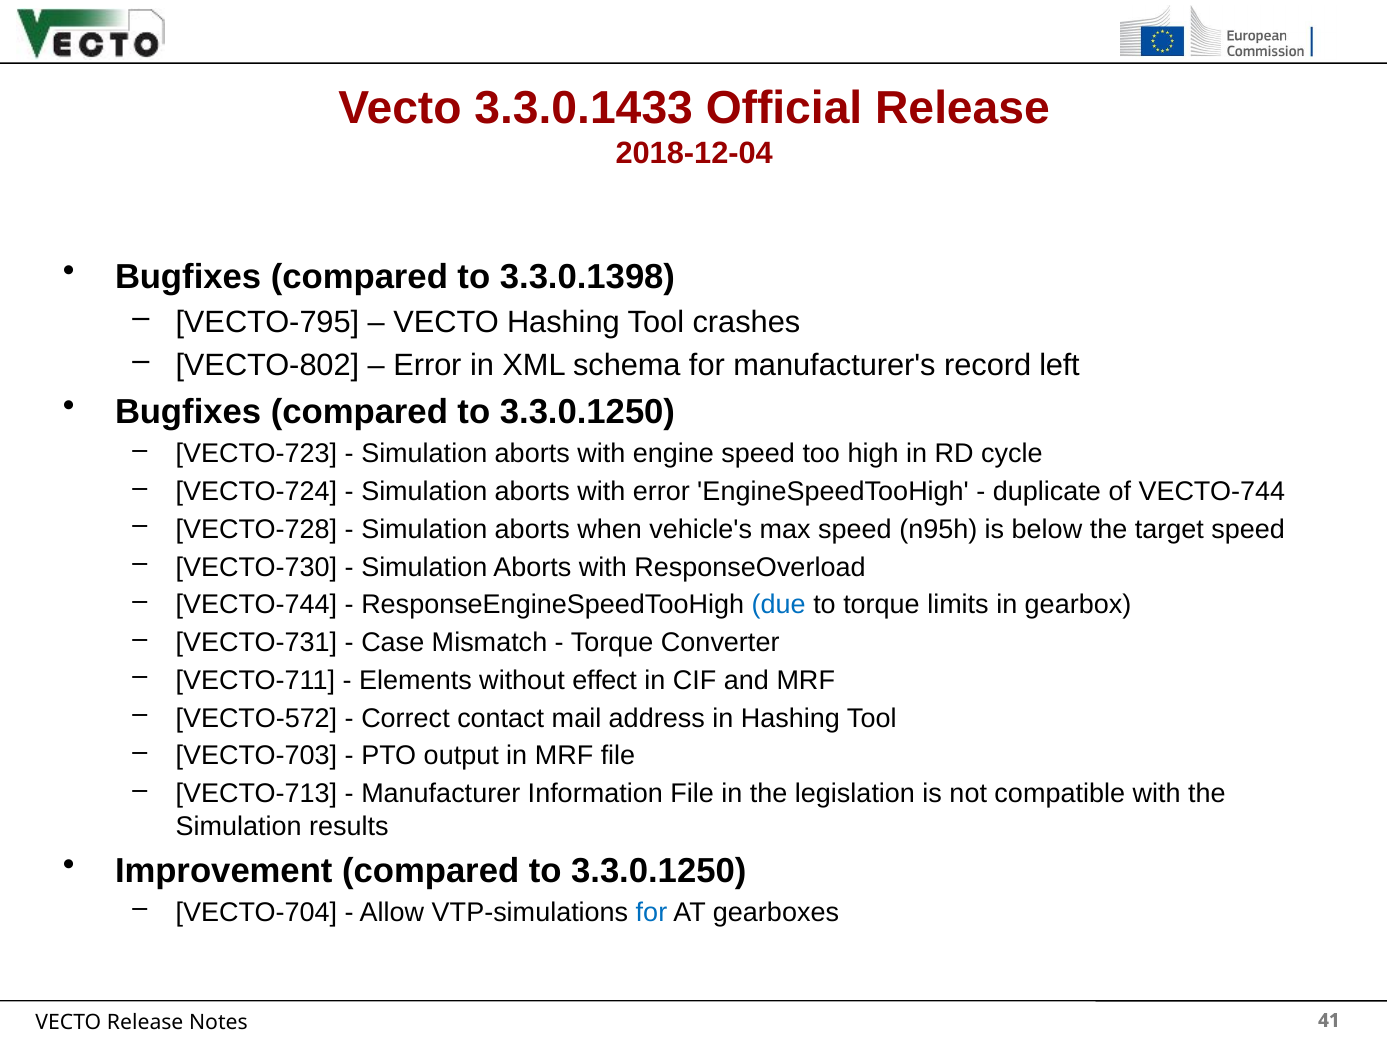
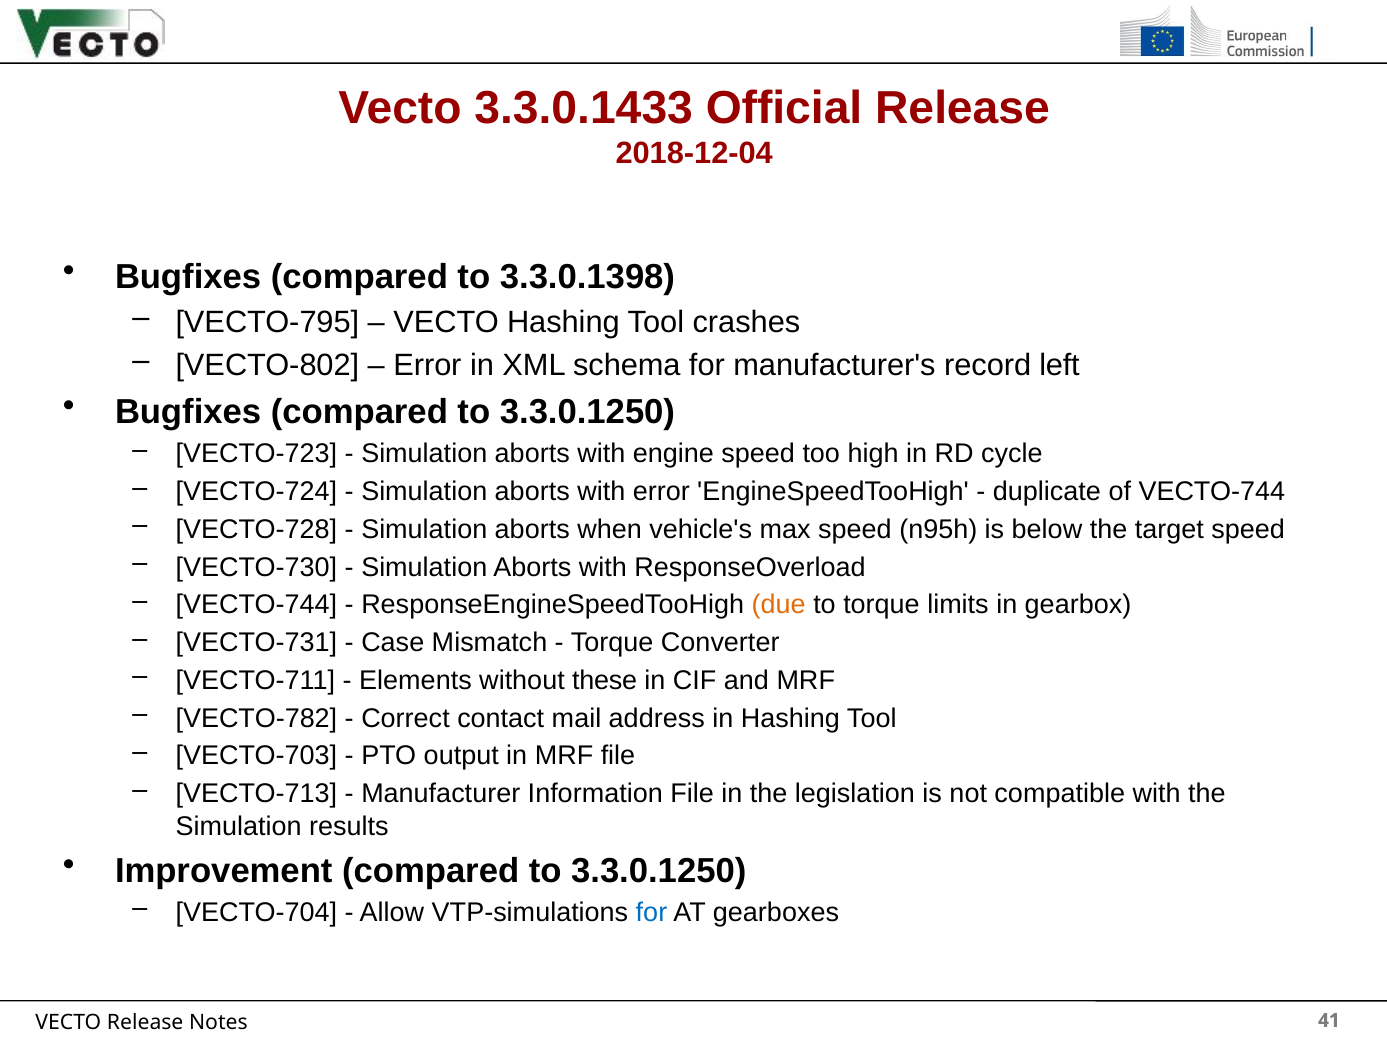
due colour: blue -> orange (779, 605)
effect: effect -> these (605, 681)
VECTO-572: VECTO-572 -> VECTO-782 (256, 718)
